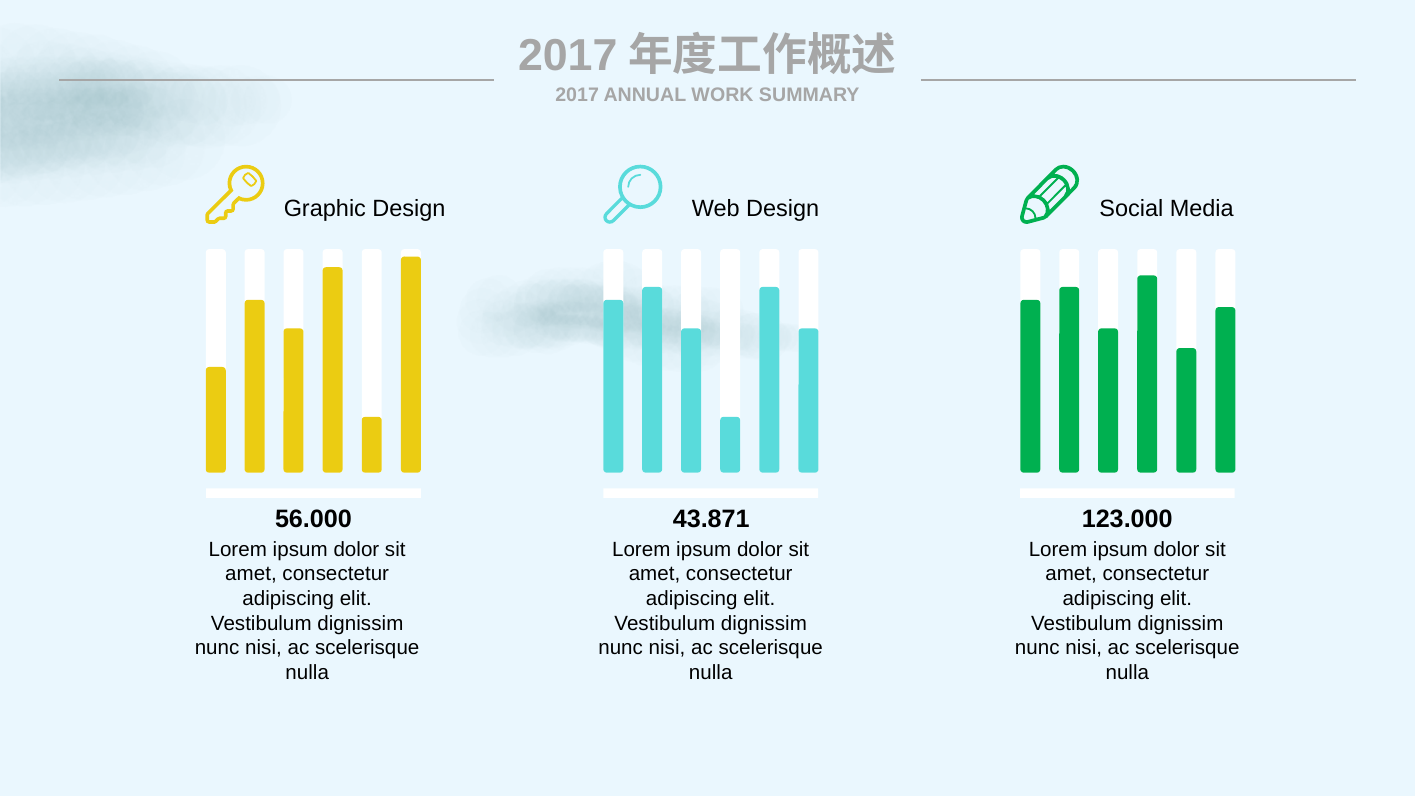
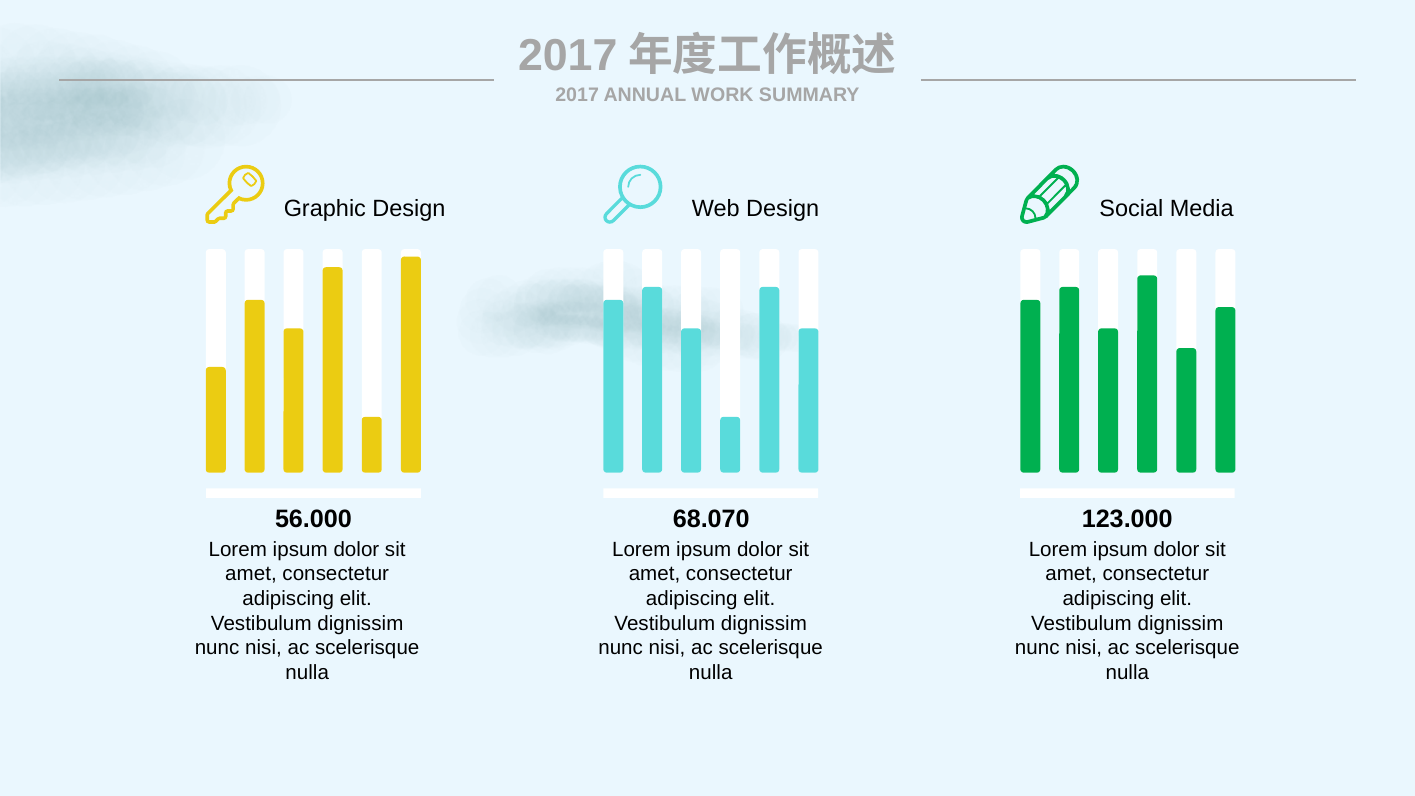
43.871: 43.871 -> 68.070 (711, 519)
